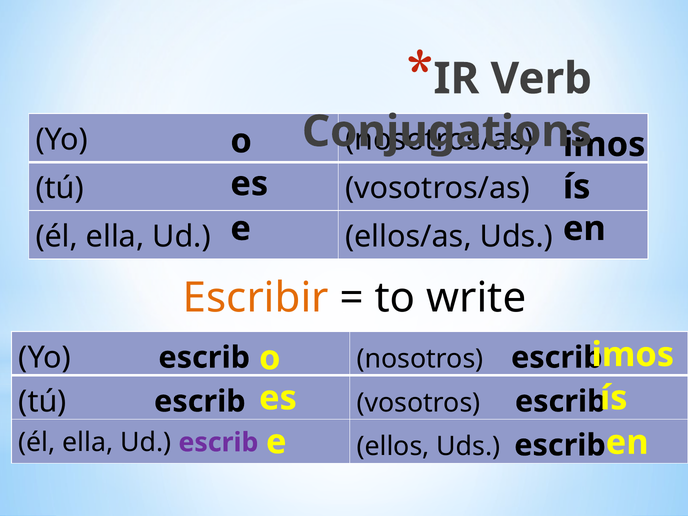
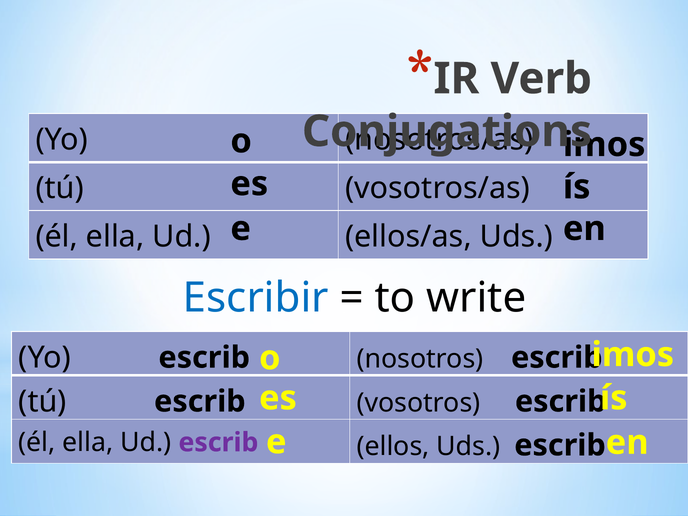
Escribir colour: orange -> blue (256, 298)
